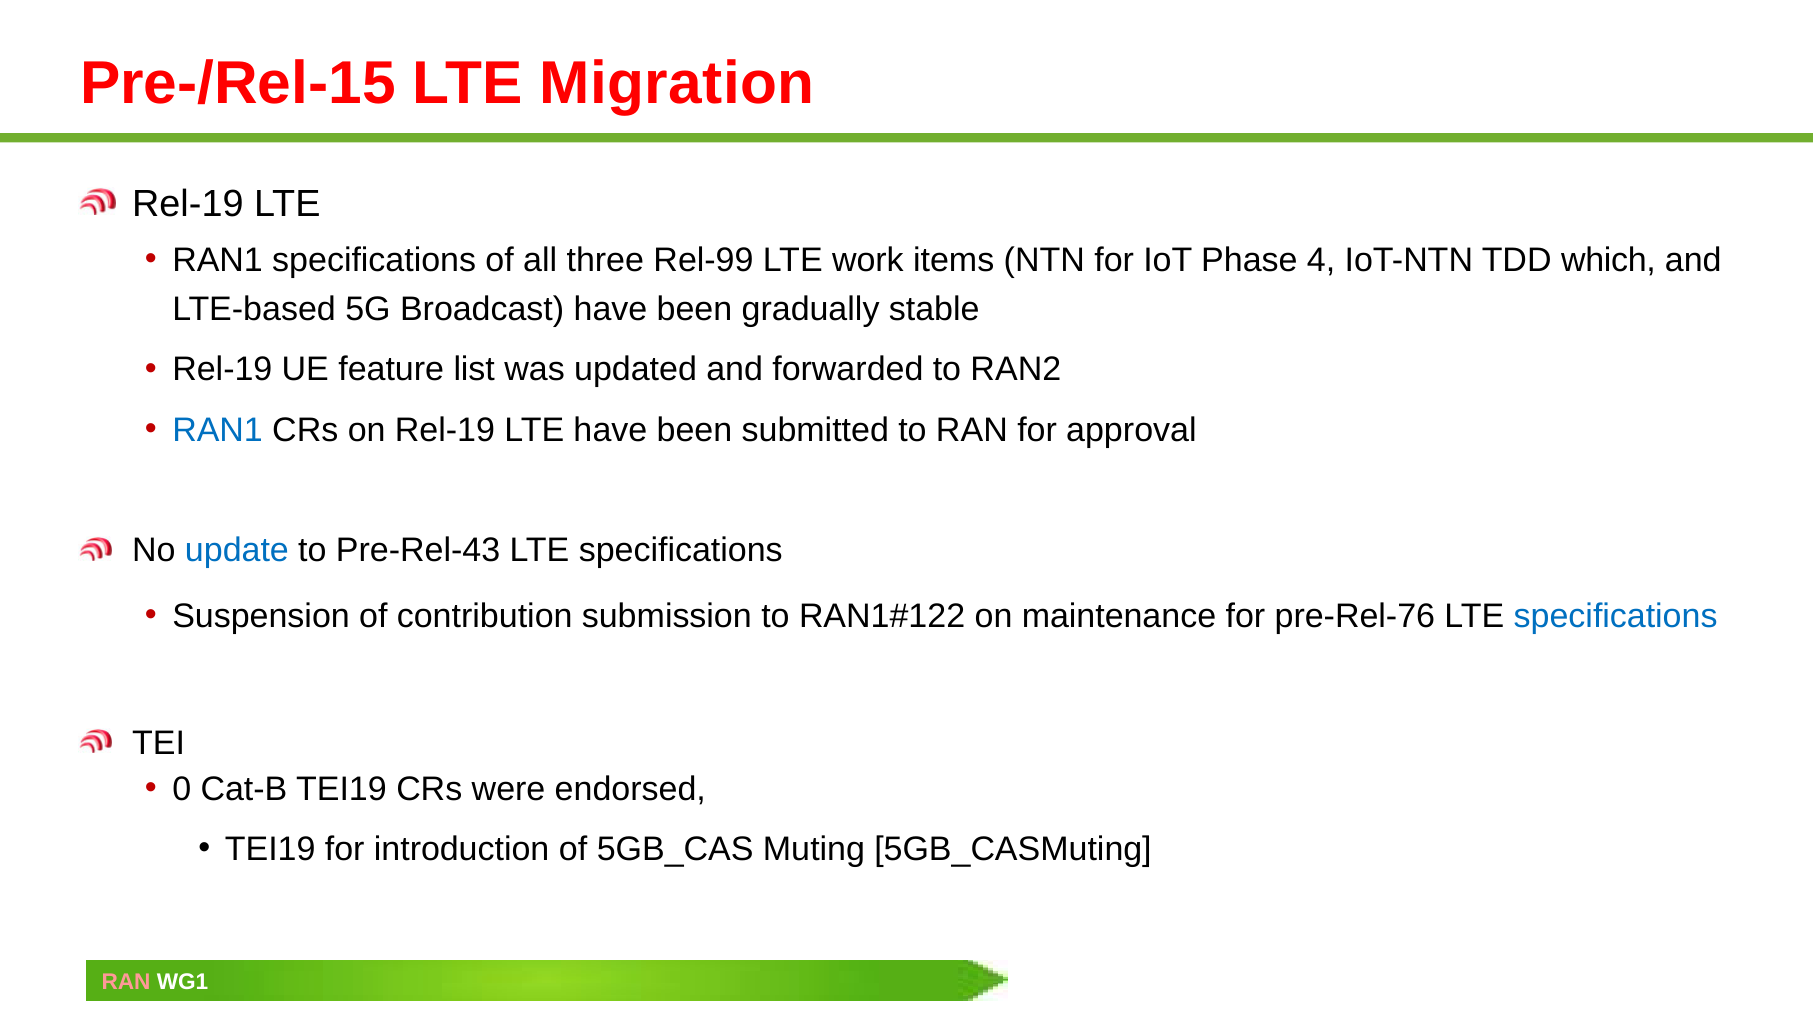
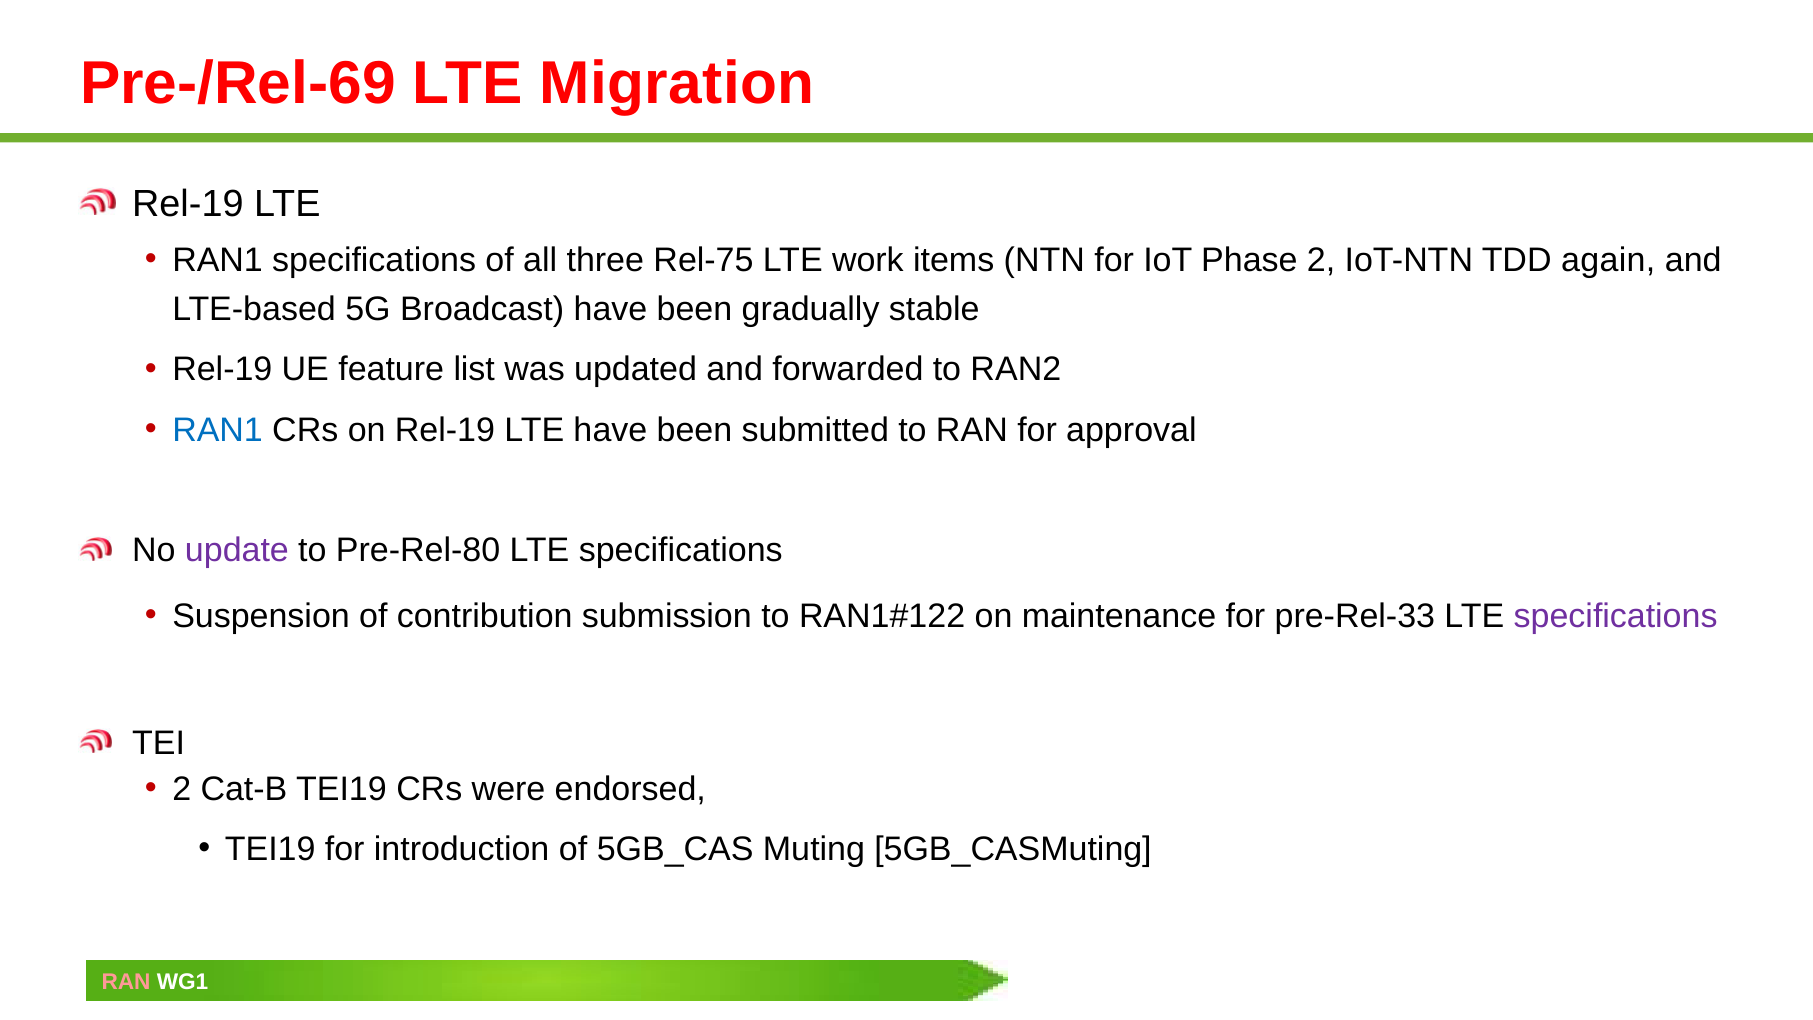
Pre-/Rel-15: Pre-/Rel-15 -> Pre-/Rel-69 (238, 83)
Rel-99: Rel-99 -> Rel-75 (704, 260)
Phase 4: 4 -> 2 (1321, 260)
which: which -> again (1608, 260)
update colour: blue -> purple (237, 551)
Pre-Rel-43: Pre-Rel-43 -> Pre-Rel-80 (418, 551)
pre-Rel-76: pre-Rel-76 -> pre-Rel-33 (1355, 616)
specifications colour: blue -> purple (1616, 616)
0: 0 -> 2 (182, 789)
